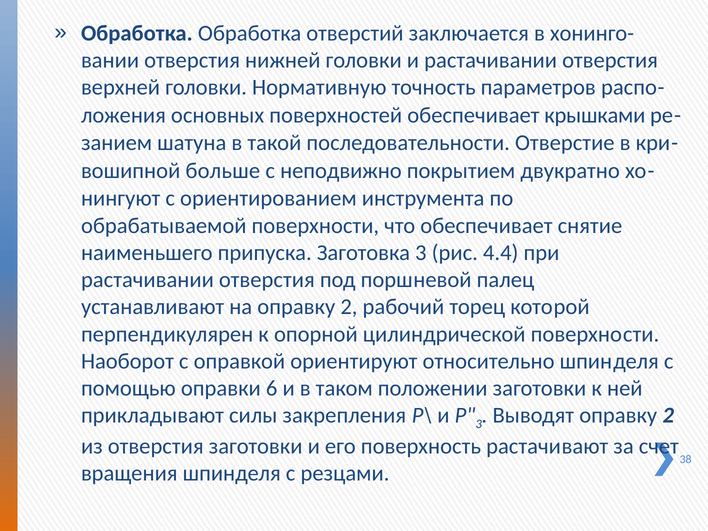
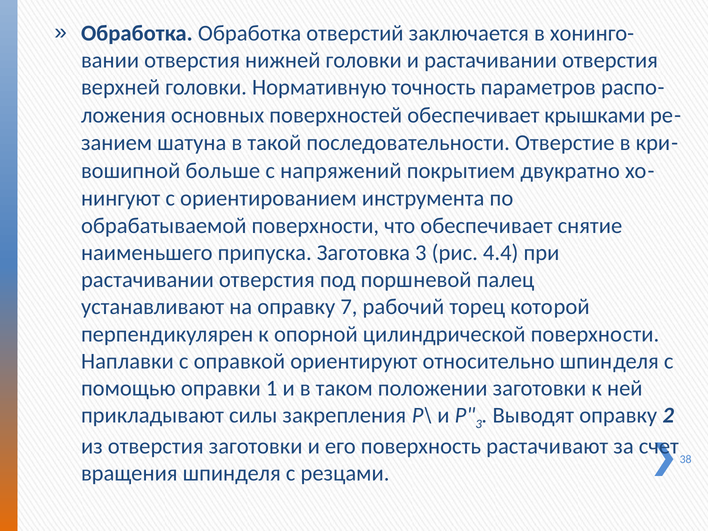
неподвижно: неподвижно -> напряжений (341, 171)
на оправку 2: 2 -> 7 (349, 307)
Наоборот: Наоборот -> Наплавки (127, 361)
6: 6 -> 1 (272, 388)
